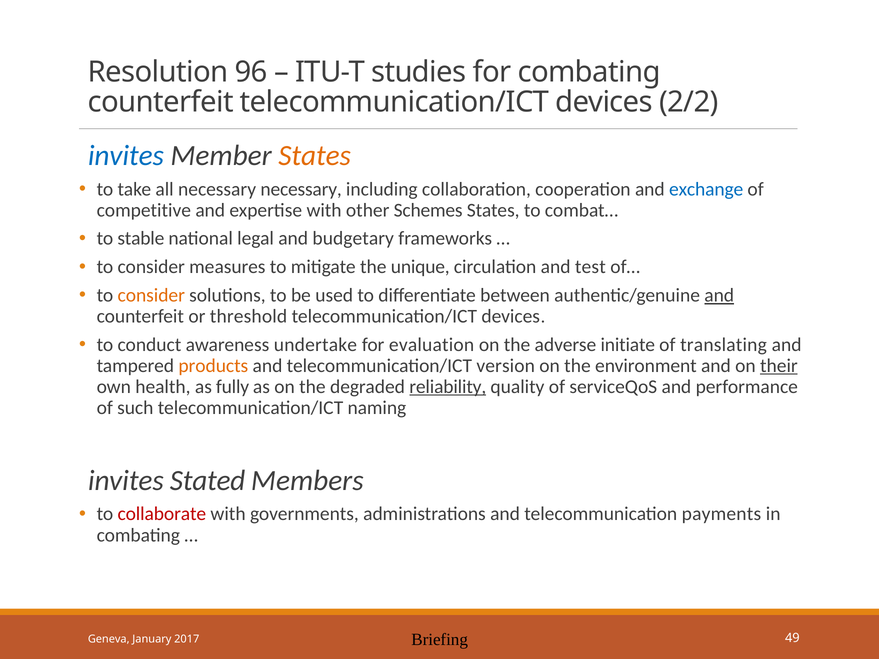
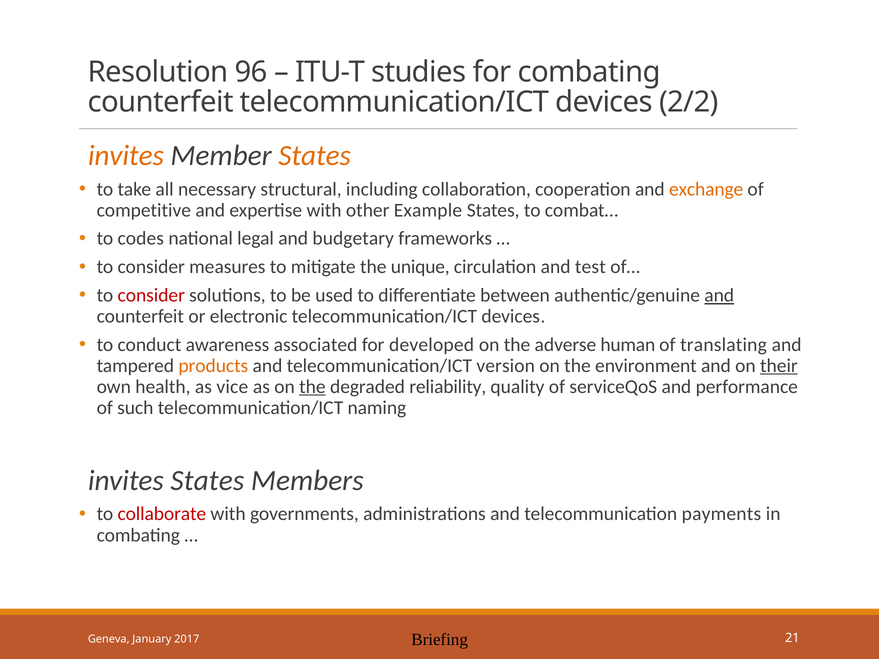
invites colour: blue -> orange (126, 156)
necessary necessary: necessary -> structural (301, 189)
exchange colour: blue -> orange (706, 189)
Schemes: Schemes -> Example (428, 210)
stable: stable -> codes (141, 239)
consider colour: orange -> red (151, 295)
threshold: threshold -> electronic (249, 316)
undertake: undertake -> associated (316, 345)
evaluation: evaluation -> developed (432, 345)
initiate: initiate -> human (628, 345)
fully: fully -> vice (232, 387)
the underline: none -> present (312, 387)
reliability underline: present -> none (448, 387)
invites Stated: Stated -> States (207, 481)
49: 49 -> 21 (792, 638)
